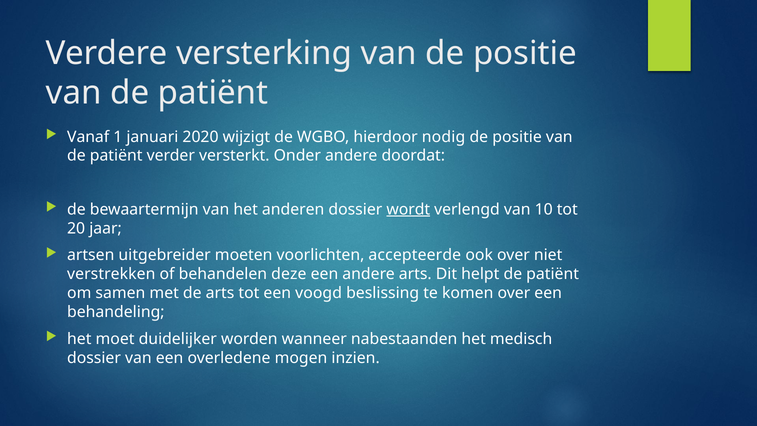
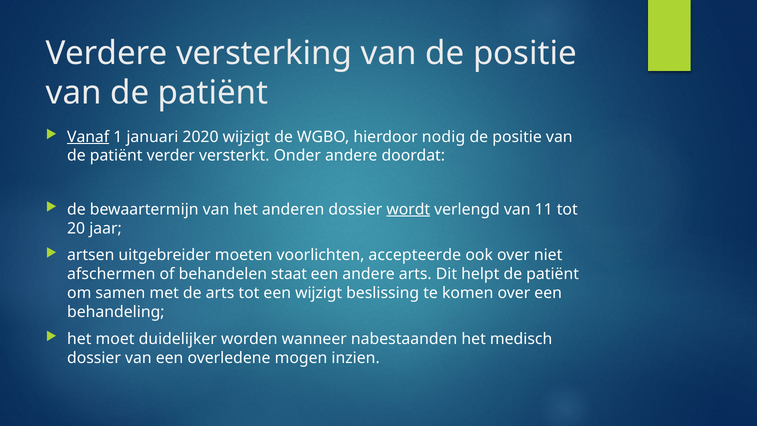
Vanaf underline: none -> present (88, 137)
10: 10 -> 11 (544, 209)
verstrekken: verstrekken -> afschermen (111, 274)
deze: deze -> staat (289, 274)
een voogd: voogd -> wijzigt (319, 293)
